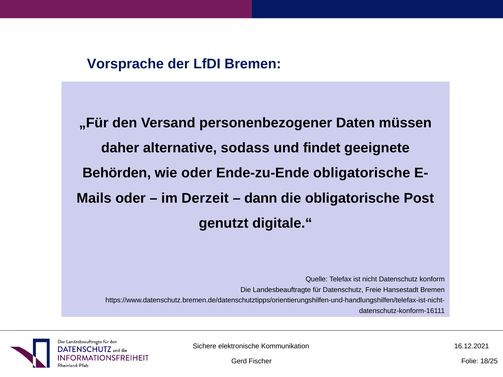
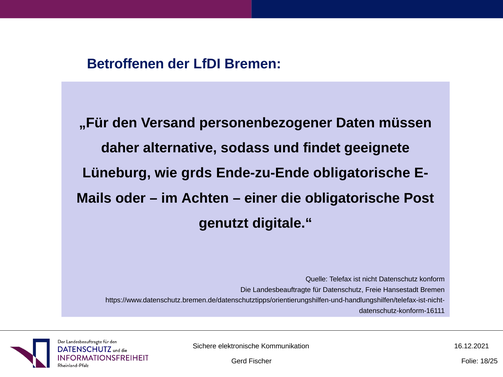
Vorsprache: Vorsprache -> Betroffenen (125, 64)
Behörden: Behörden -> Lüneburg (117, 173)
wie oder: oder -> grds (197, 173)
Derzeit: Derzeit -> Achten (205, 198)
dann: dann -> einer (261, 198)
